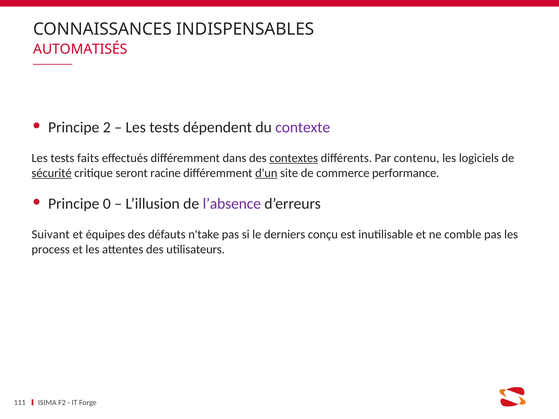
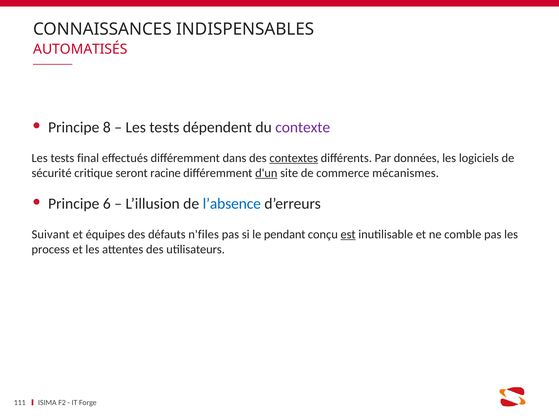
2: 2 -> 8 (107, 128)
faits: faits -> final (88, 158)
contenu: contenu -> données (417, 158)
sécurité underline: present -> none (52, 173)
performance: performance -> mécanismes (406, 173)
0: 0 -> 6 (107, 204)
l’absence colour: purple -> blue (232, 204)
n'take: n'take -> n'files (204, 235)
derniers: derniers -> pendant (285, 235)
est underline: none -> present (348, 235)
